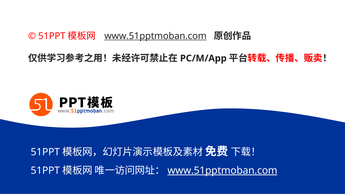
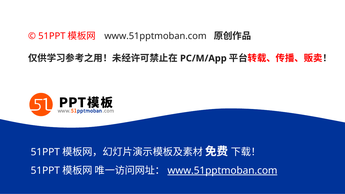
www.51pptmoban.com underline: present -> none (155, 36)
